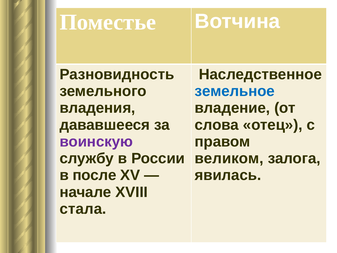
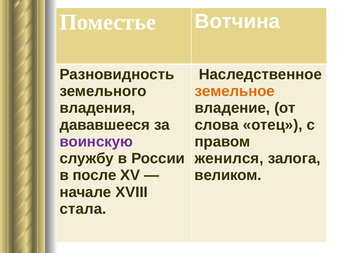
земельное colour: blue -> orange (235, 91)
великом: великом -> женился (229, 158)
явилась: явилась -> великом (228, 175)
